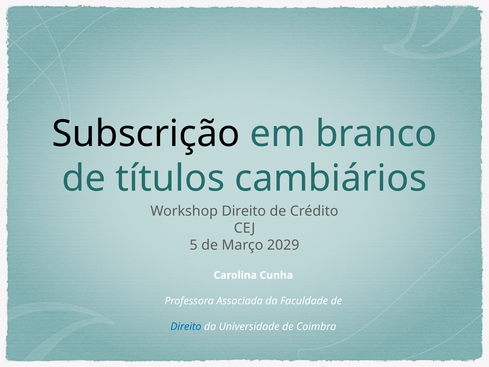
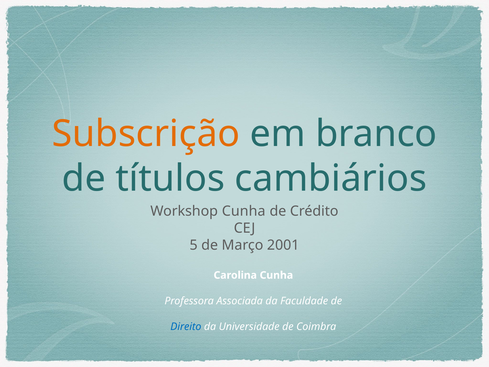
Subscrição colour: black -> orange (146, 134)
Workshop Direito: Direito -> Cunha (244, 211)
2029: 2029 -> 2001 (283, 245)
